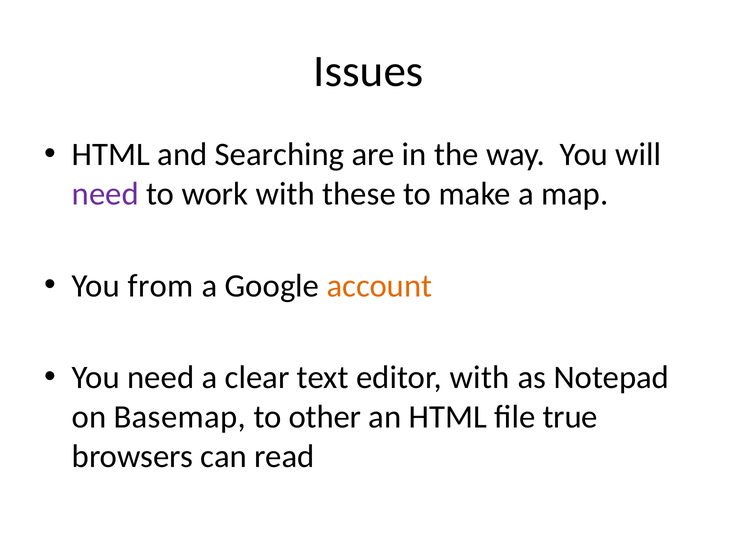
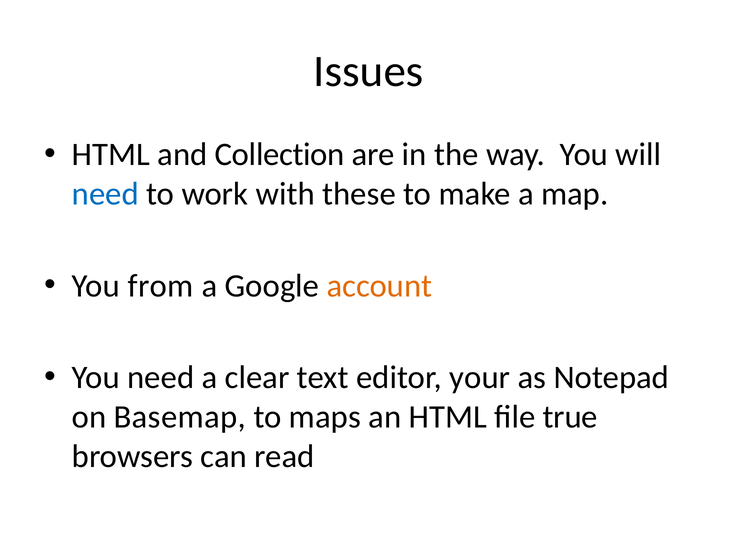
Searching: Searching -> Collection (280, 155)
need colour: purple -> blue (105, 194)
editor with: with -> your (480, 377)
other: other -> maps (325, 417)
